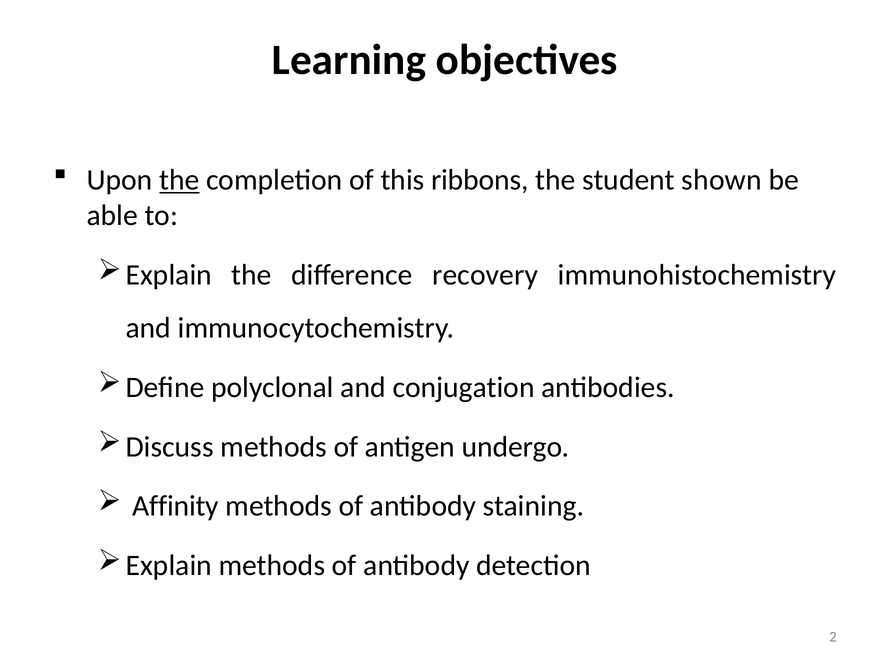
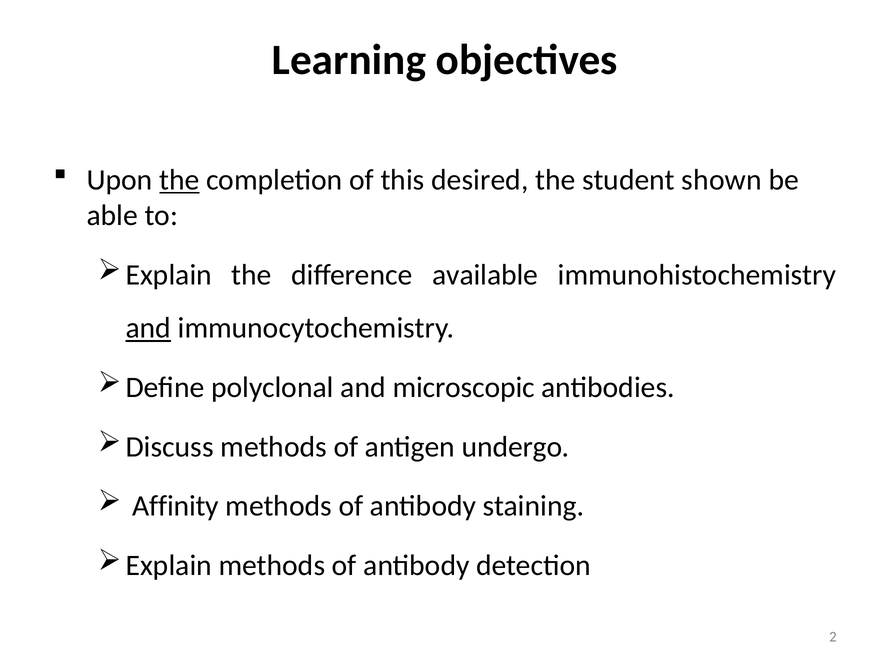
ribbons: ribbons -> desired (480, 180)
recovery: recovery -> available (485, 275)
and underline: none -> present (148, 328)
conjugation: conjugation -> microscopic (464, 388)
